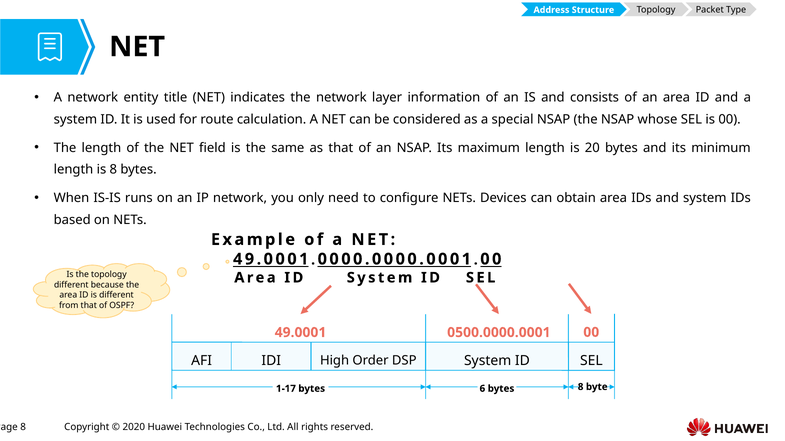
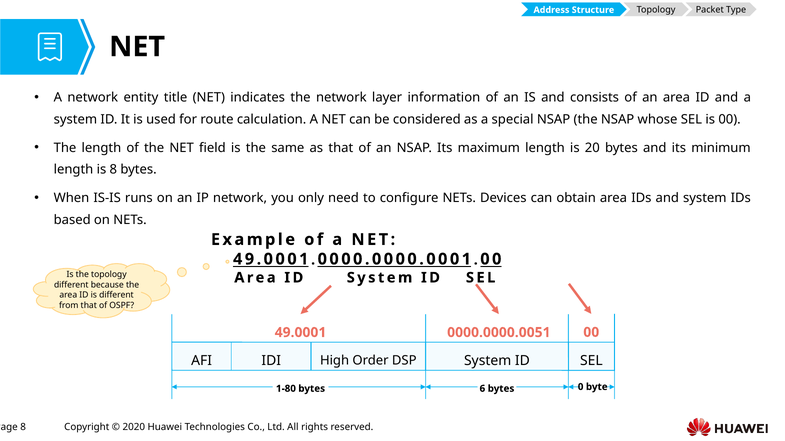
0500.0000.0001: 0500.0000.0001 -> 0000.0000.0051 (499, 333)
1-17: 1-17 -> 1-80 (286, 389)
bytes 8: 8 -> 0 (581, 387)
